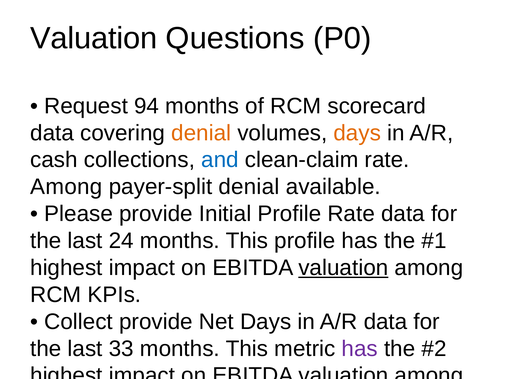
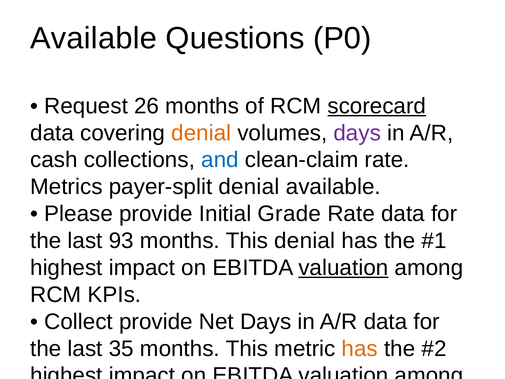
Valuation: Valuation -> Available (94, 38)
94: 94 -> 26 (147, 106)
scorecard underline: none -> present (377, 106)
days colour: orange -> purple (357, 133)
Among: Among -> Metrics (66, 187)
Initial Profile: Profile -> Grade (289, 214)
24: 24 -> 93 (121, 241)
This profile: profile -> denial (305, 241)
33: 33 -> 35 (121, 348)
has colour: purple -> orange (360, 348)
